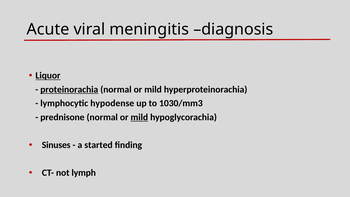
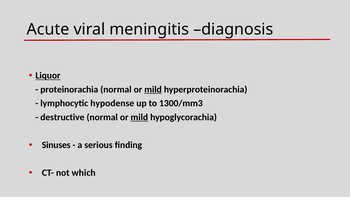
proteinorachia underline: present -> none (69, 89)
mild underline: none -> present (153, 89)
1030/mm3: 1030/mm3 -> 1300/mm3 (181, 103)
prednisone: prednisone -> destructive (62, 117)
started: started -> serious (98, 145)
lymph: lymph -> which (84, 173)
